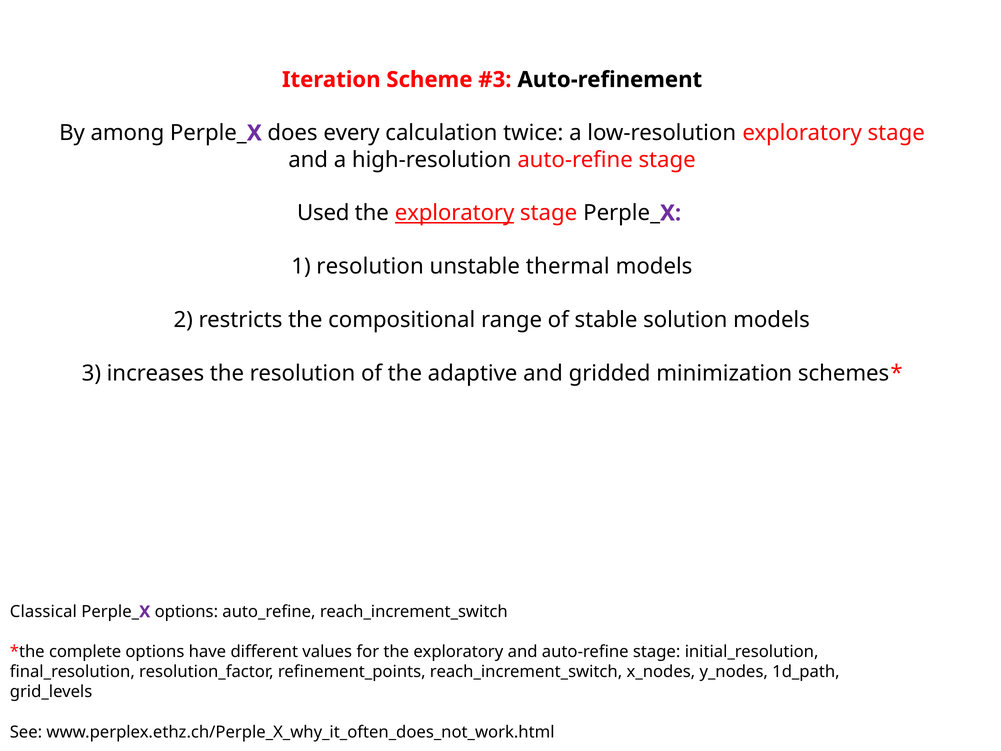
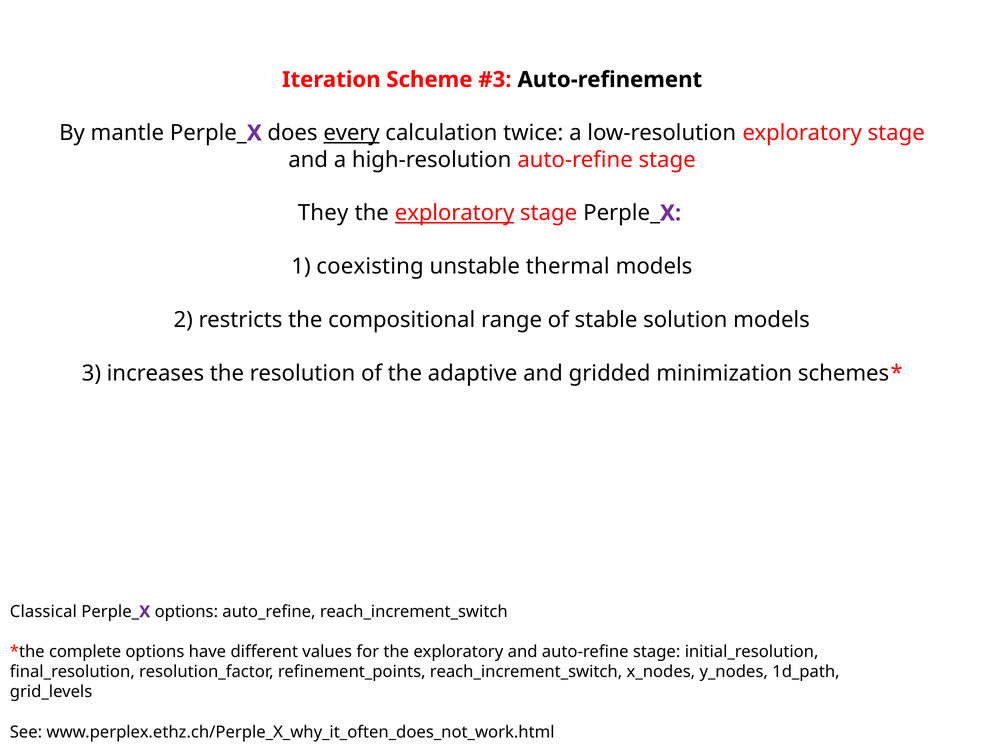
among: among -> mantle (127, 133)
every underline: none -> present (352, 133)
Used: Used -> They (323, 213)
1 resolution: resolution -> coexisting (370, 266)
